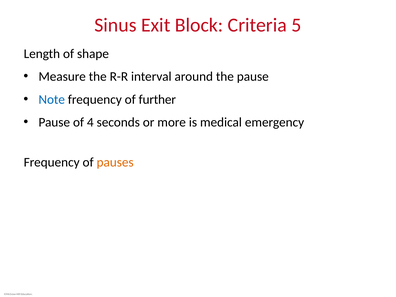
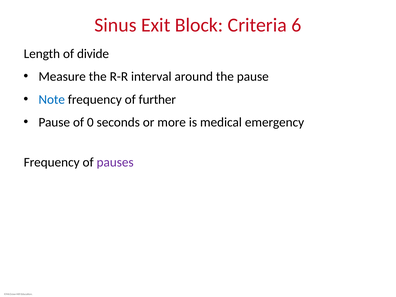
5: 5 -> 6 (296, 25)
shape: shape -> divide (93, 54)
4: 4 -> 0 (90, 122)
pauses colour: orange -> purple (115, 162)
